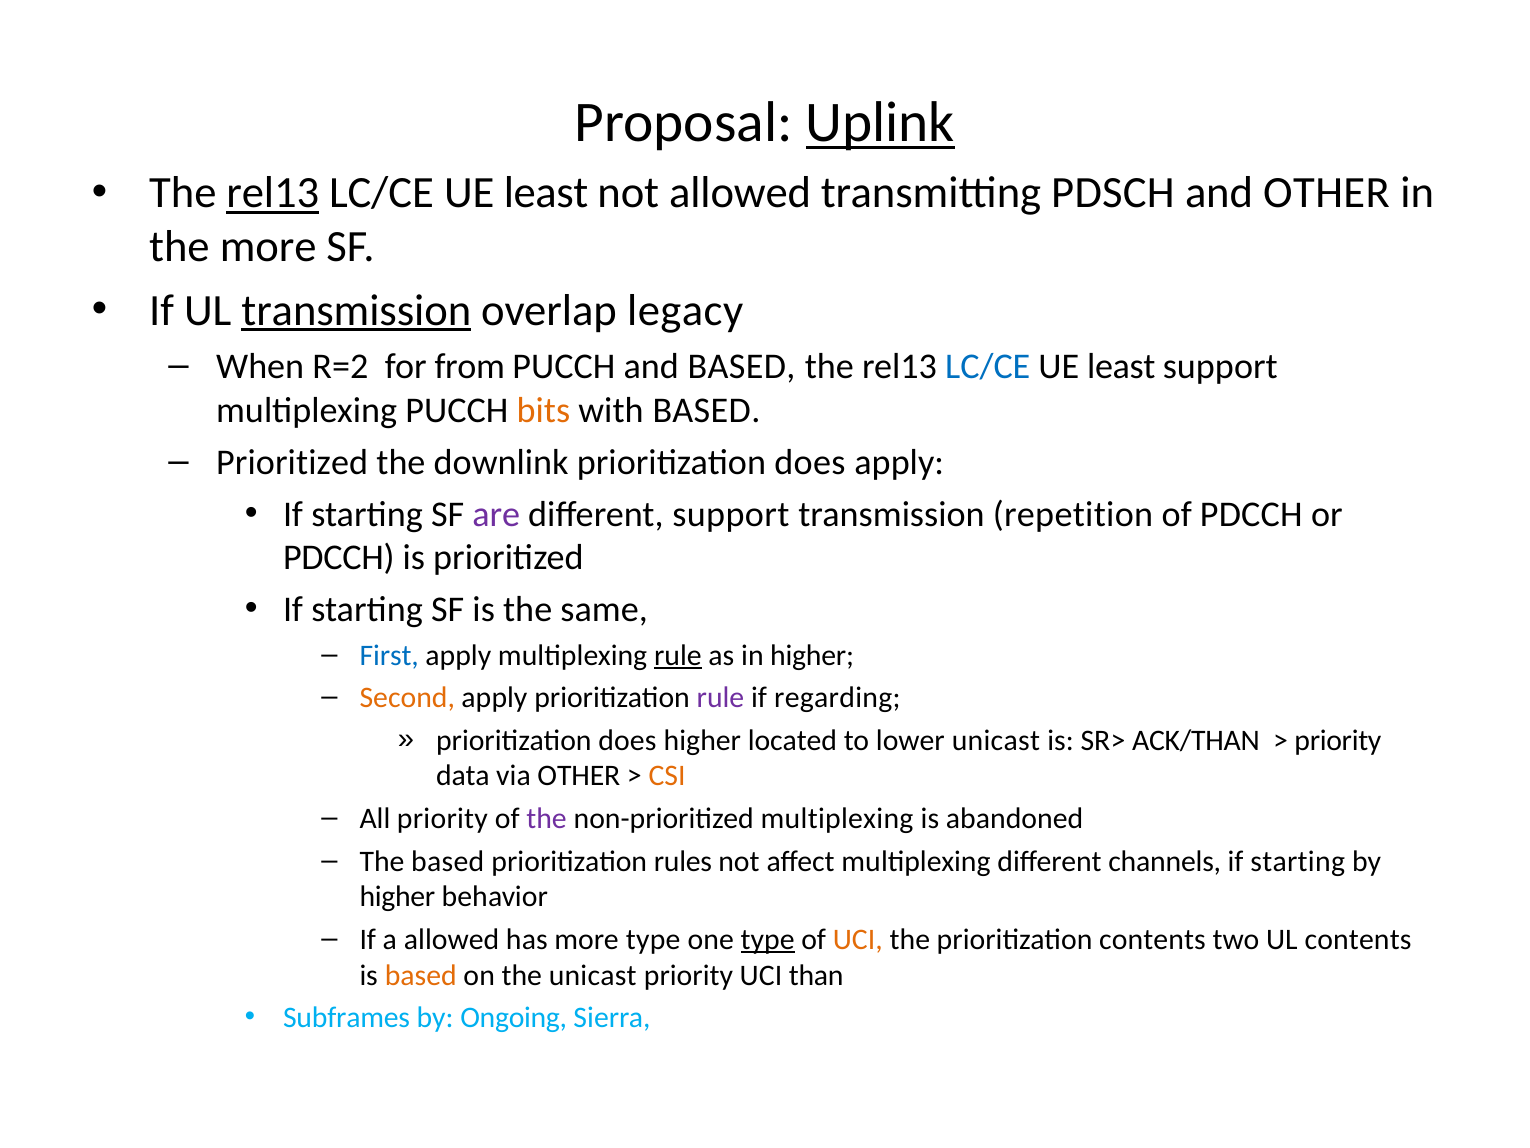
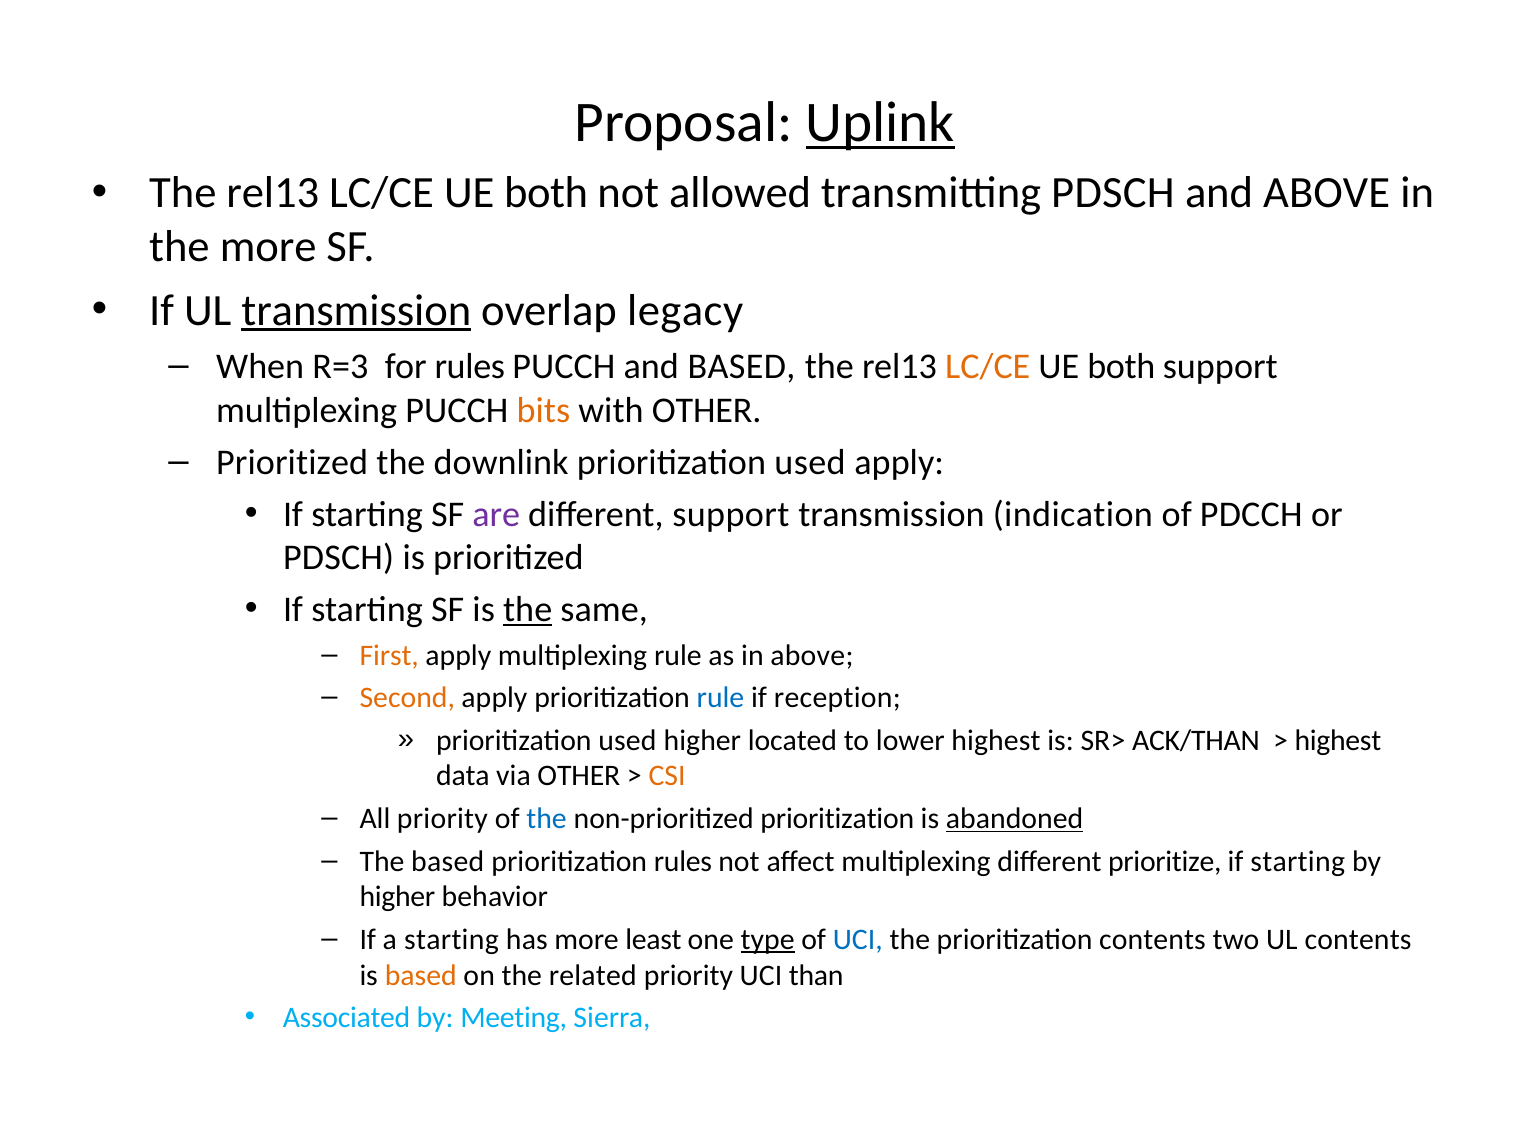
rel13 underline: present -> none (273, 193)
least: least -> both (546, 193)
and OTHER: OTHER -> ABOVE (1327, 193)
R=2: R=2 -> R=3 (340, 367)
for from: from -> rules (470, 367)
LC/CE colour: blue -> orange (988, 367)
least: least -> both (1121, 367)
with BASED: BASED -> OTHER (707, 410)
does: does -> used (810, 462)
repetition: repetition -> indication (1073, 514)
PDCCH: PDCCH -> PDSCH (339, 557)
the underline: none -> present (528, 609)
First colour: blue -> orange (389, 655)
rule underline: present -> none (678, 655)
in higher: higher -> above (812, 655)
rule colour: purple -> blue (720, 698)
regarding: regarding -> reception (837, 698)
does: does -> used (627, 740)
lower unicast: unicast -> highest (996, 740)
priority: priority -> highest (1338, 740)
the colour: purple -> blue (547, 818)
non-prioritized multiplexing: multiplexing -> prioritization (837, 818)
abandoned underline: none -> present (1015, 818)
channels: channels -> prioritize (1165, 861)
a allowed: allowed -> starting (451, 939)
more type: type -> least (653, 939)
UCI colour: orange -> blue (858, 939)
the unicast: unicast -> related (593, 975)
Subframes: Subframes -> Associated (347, 1017)
Ongoing: Ongoing -> Meeting (514, 1017)
